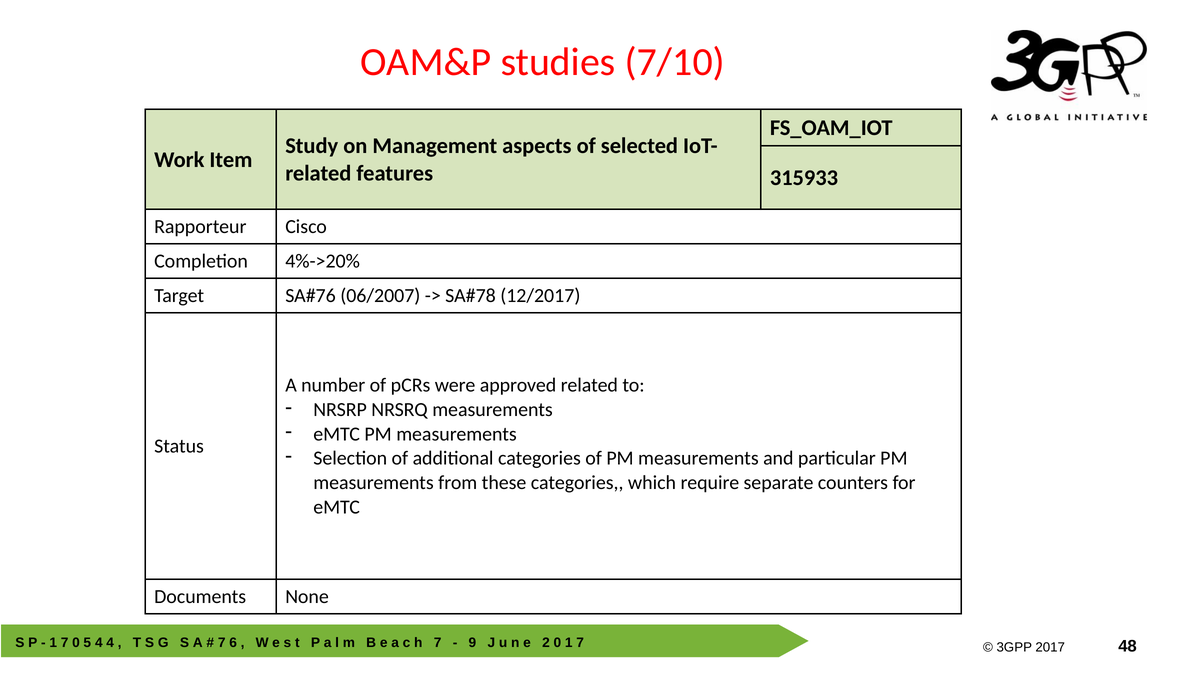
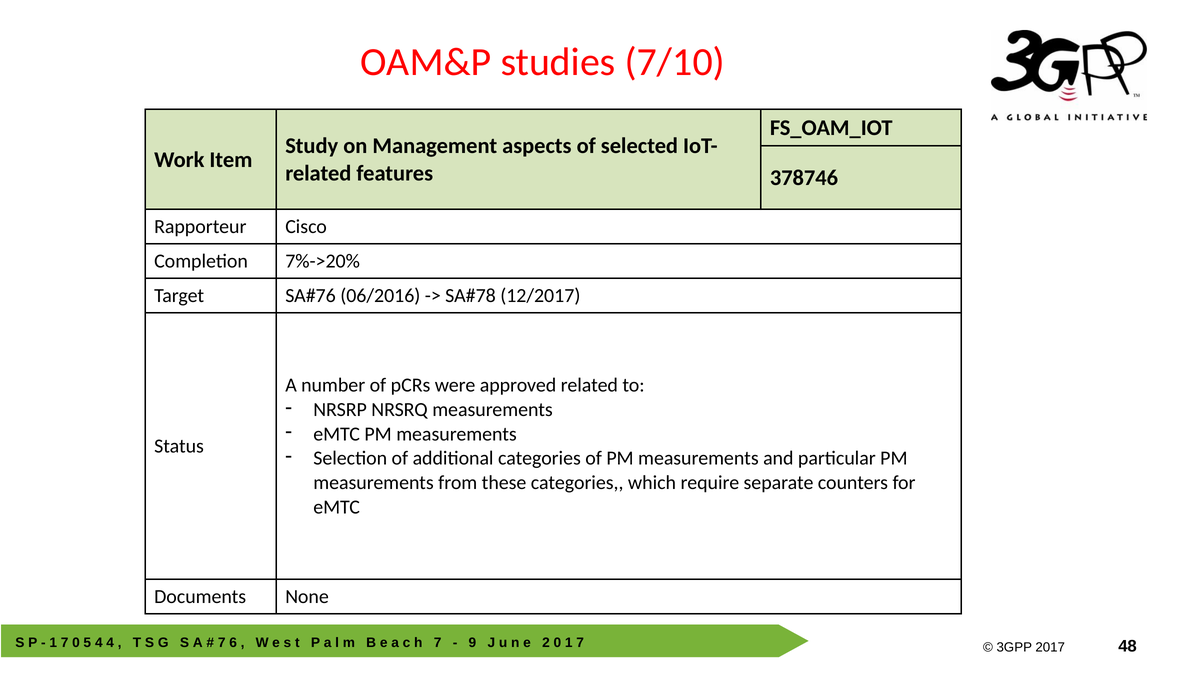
315933: 315933 -> 378746 (804, 178)
4%->20%: 4%->20% -> 7%->20% (323, 261)
06/2007: 06/2007 -> 06/2016 (380, 296)
